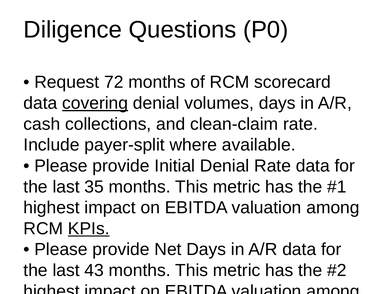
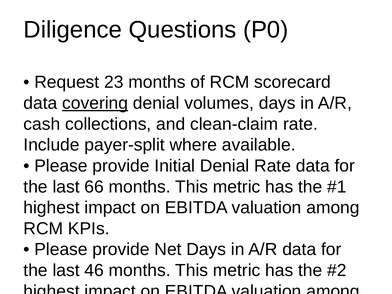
72: 72 -> 23 (114, 82)
35: 35 -> 66 (94, 187)
KPIs underline: present -> none (89, 229)
43: 43 -> 46 (94, 270)
